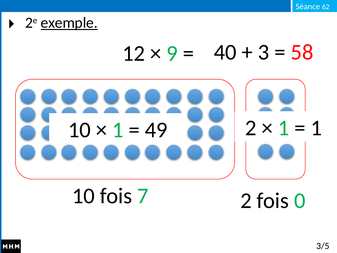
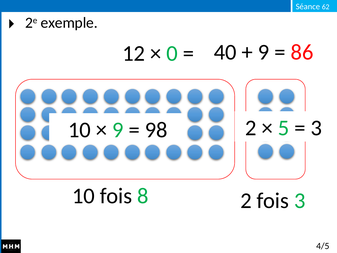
exemple underline: present -> none (69, 23)
3: 3 -> 9 (264, 52)
58: 58 -> 86 (302, 52)
9: 9 -> 0 (172, 53)
1: 1 -> 9 (118, 130)
49: 49 -> 98 (156, 130)
1: 1 -> 5 (284, 128)
1: 1 -> 3 (316, 128)
7: 7 -> 8 (143, 196)
fois 0: 0 -> 3 (300, 200)
3/5: 3/5 -> 4/5 (323, 246)
